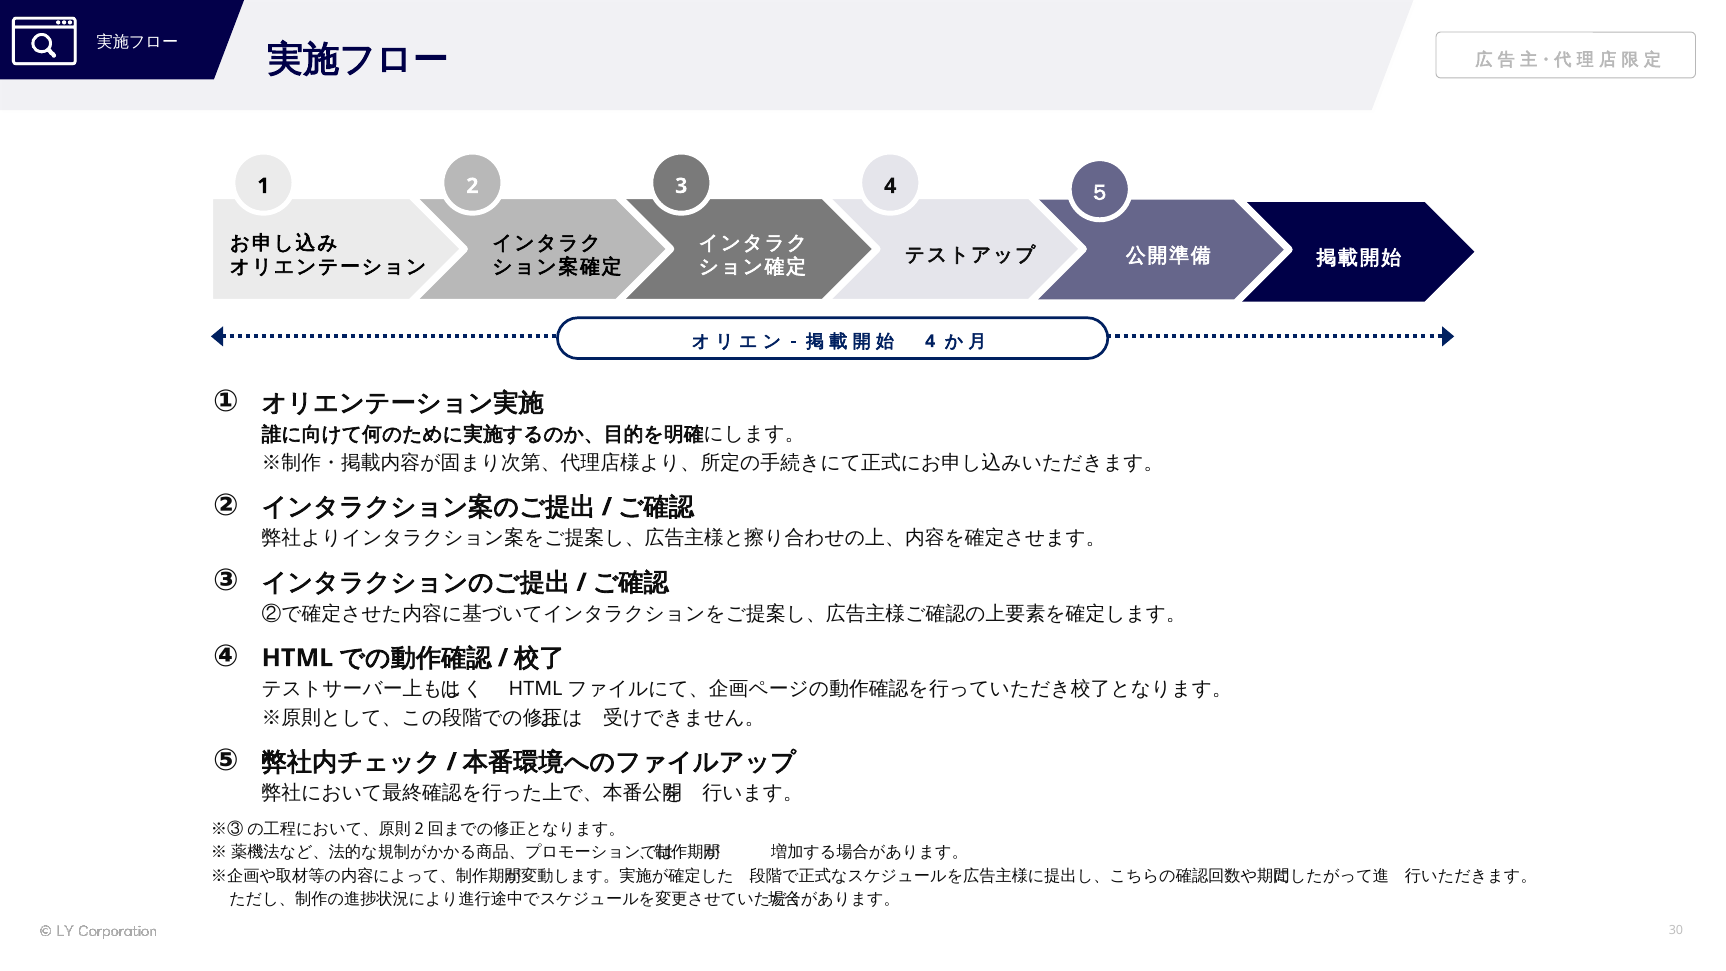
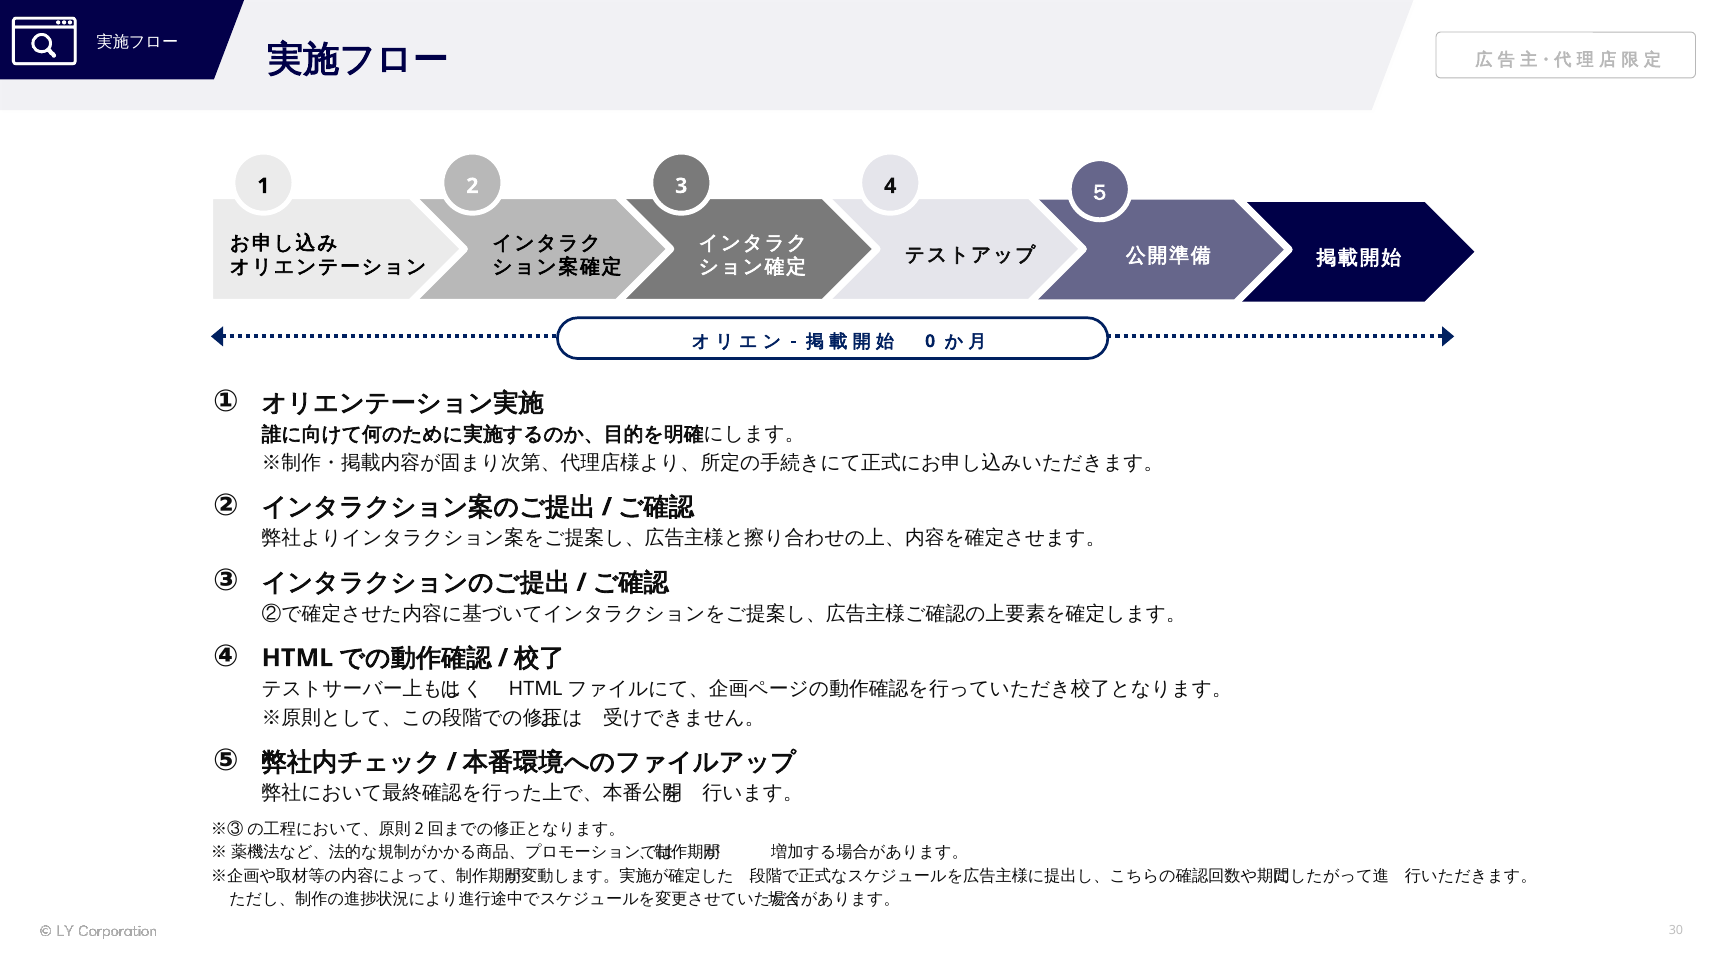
4: 4 -> 0 (930, 341)
